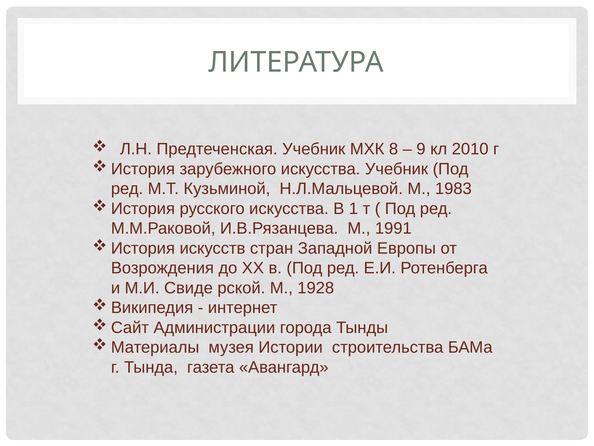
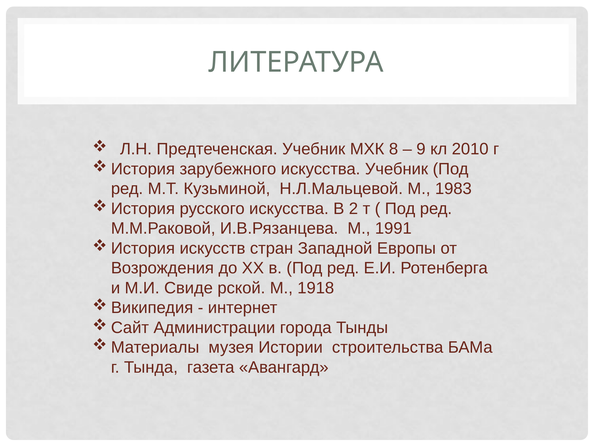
1: 1 -> 2 (353, 208)
1928: 1928 -> 1918 (316, 288)
